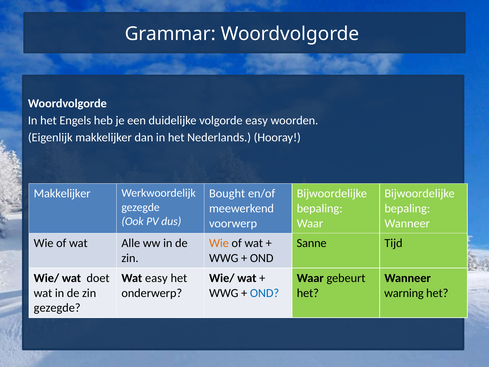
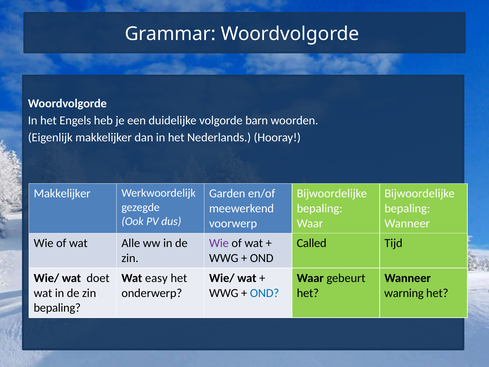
volgorde easy: easy -> barn (257, 120)
Bought: Bought -> Garden (227, 193)
Wie colour: orange -> purple (219, 243)
Sanne: Sanne -> Called (312, 243)
gezegde: gezegde -> bepaling (57, 308)
